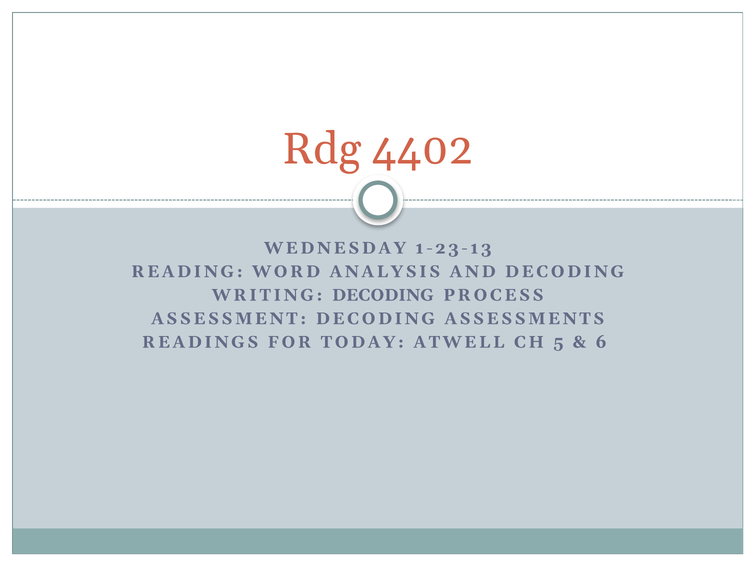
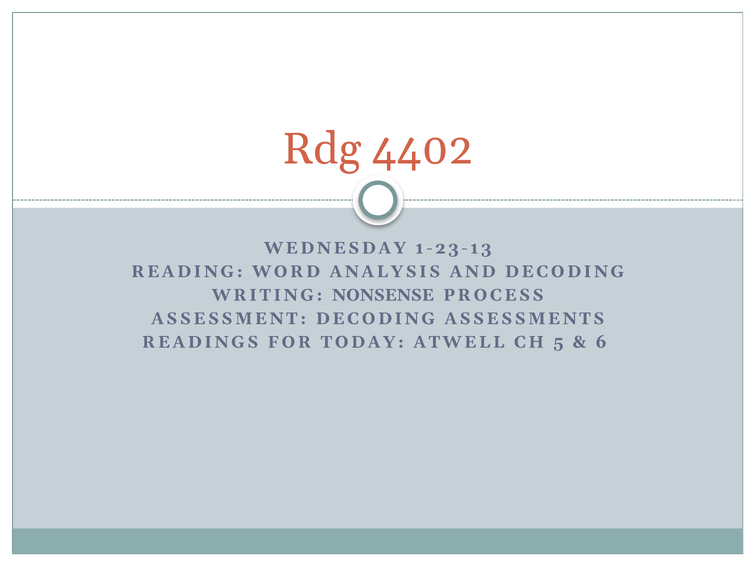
WRITING DECODING: DECODING -> NONSENSE (383, 295)
